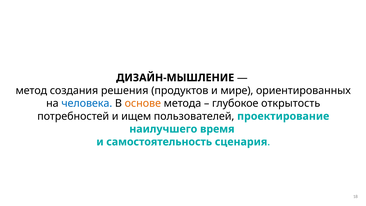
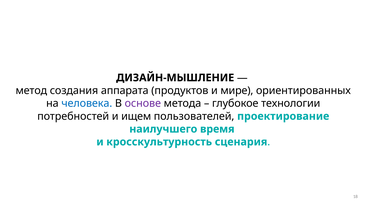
решения: решения -> аппарата (125, 91)
основе colour: orange -> purple (143, 103)
открытость: открытость -> технологии (291, 103)
самостоятельность: самостоятельность -> кросскультурность (159, 142)
